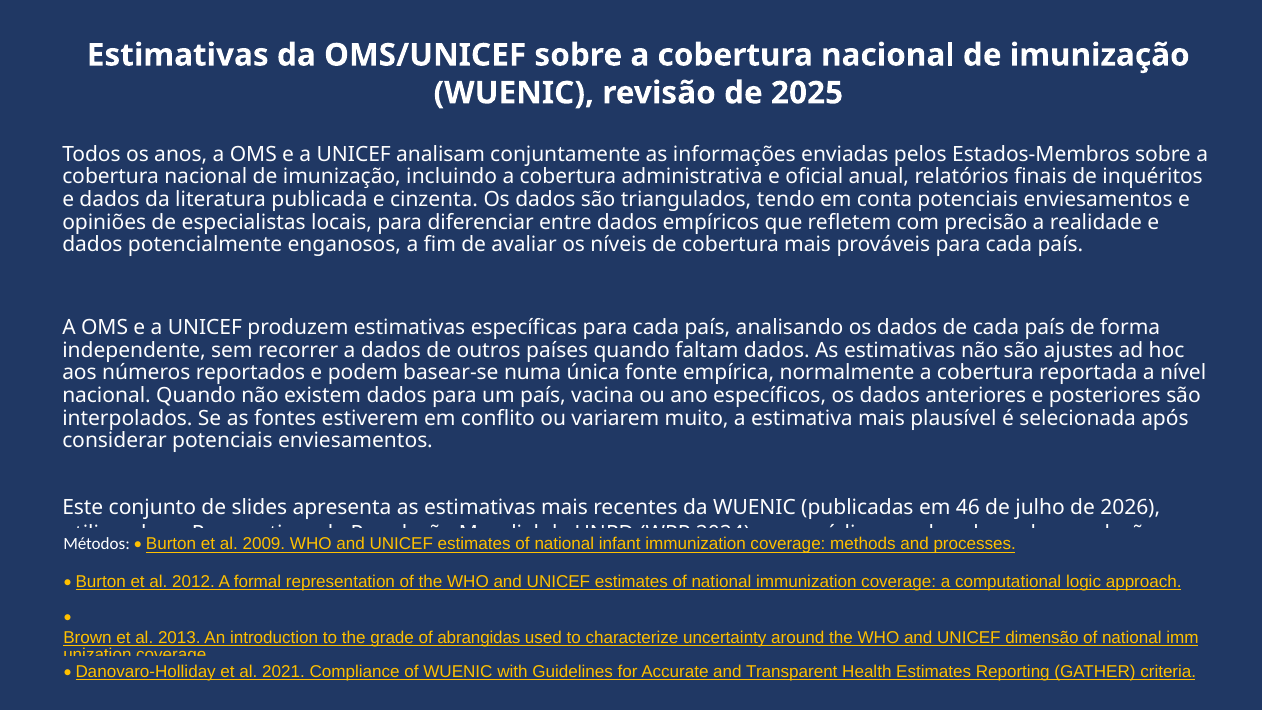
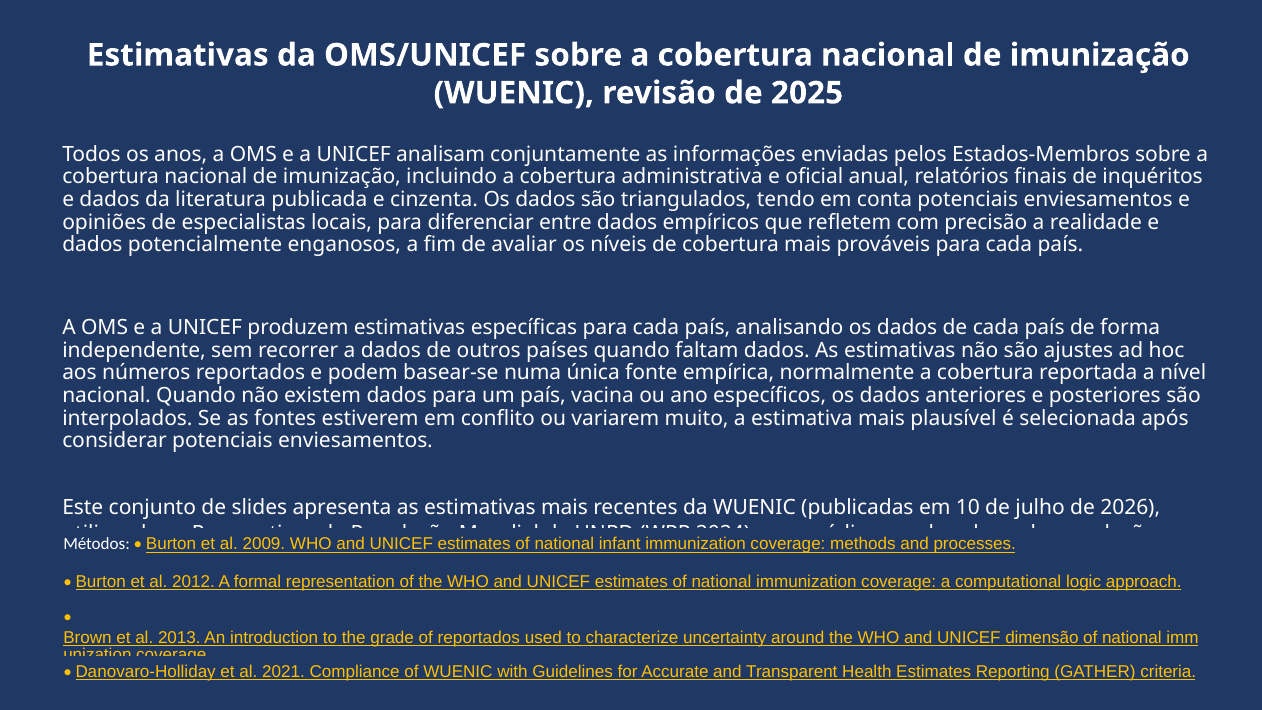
46: 46 -> 10 (968, 508)
of abrangidas: abrangidas -> reportados (479, 638)
